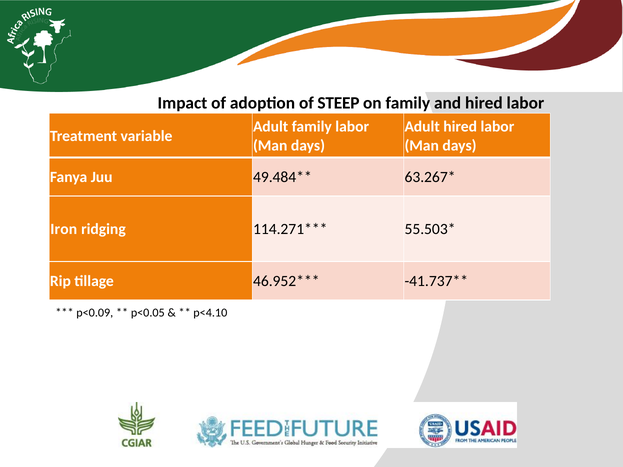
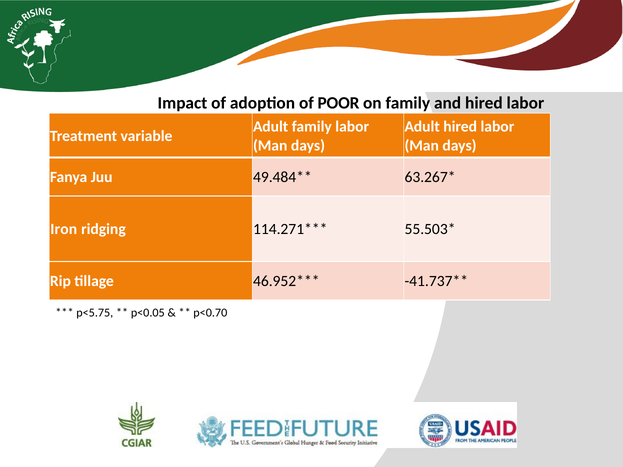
STEEP: STEEP -> POOR (338, 103)
p<0.09: p<0.09 -> p<5.75 (95, 313)
p<4.10: p<4.10 -> p<0.70 (210, 313)
